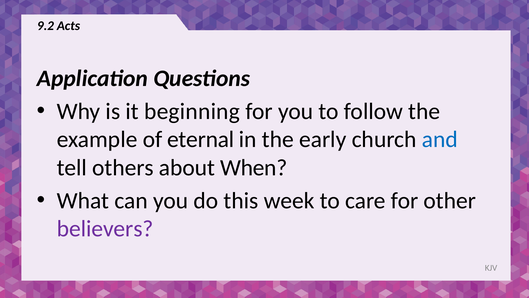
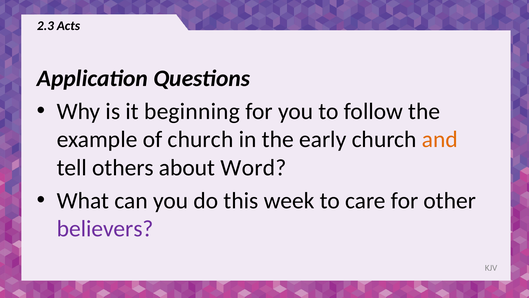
9.2: 9.2 -> 2.3 (45, 26)
of eternal: eternal -> church (201, 140)
and colour: blue -> orange (440, 140)
When: When -> Word (253, 168)
